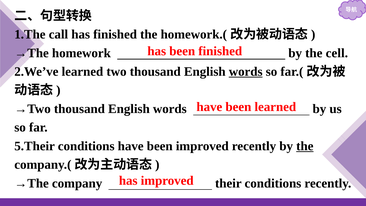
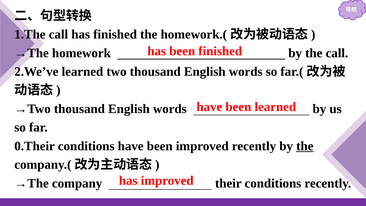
the cell: cell -> call (337, 53)
words underline: present -> none (246, 72)
5.Their: 5.Their -> 0.Their (35, 146)
